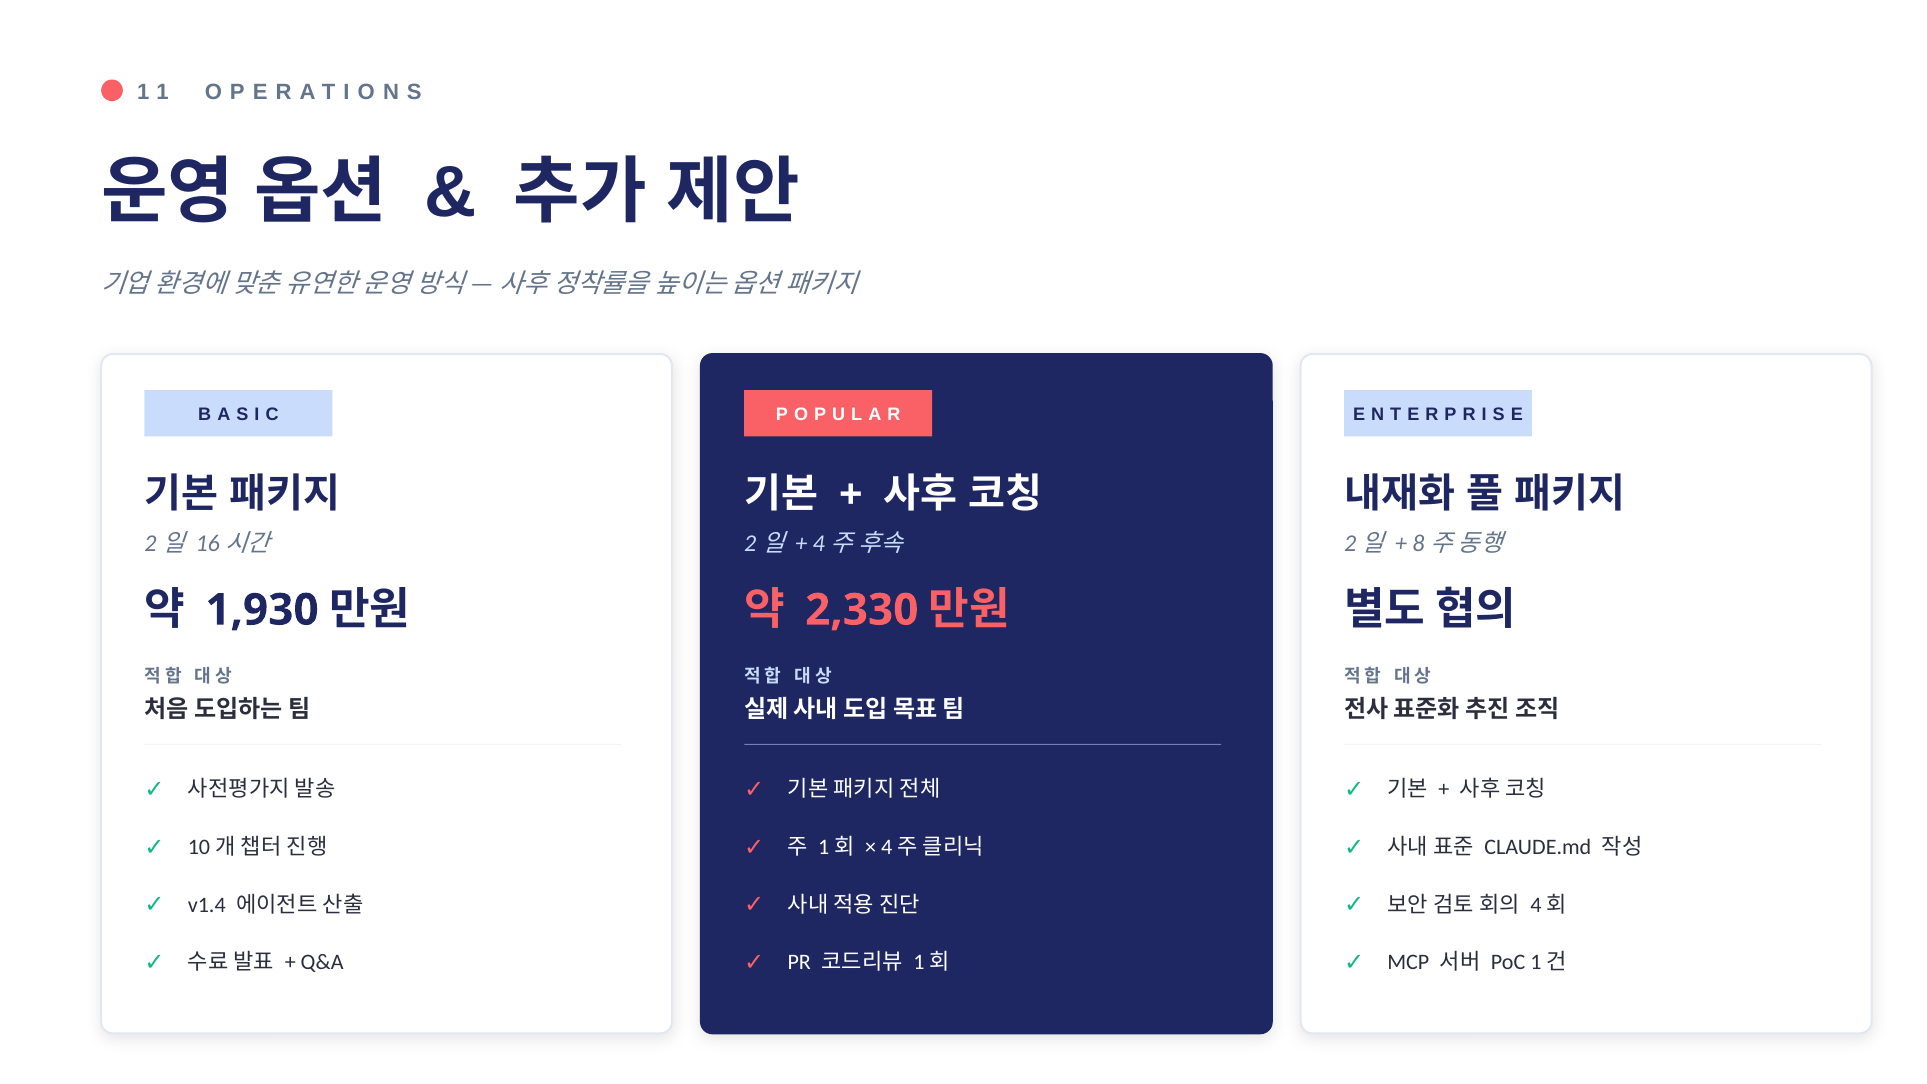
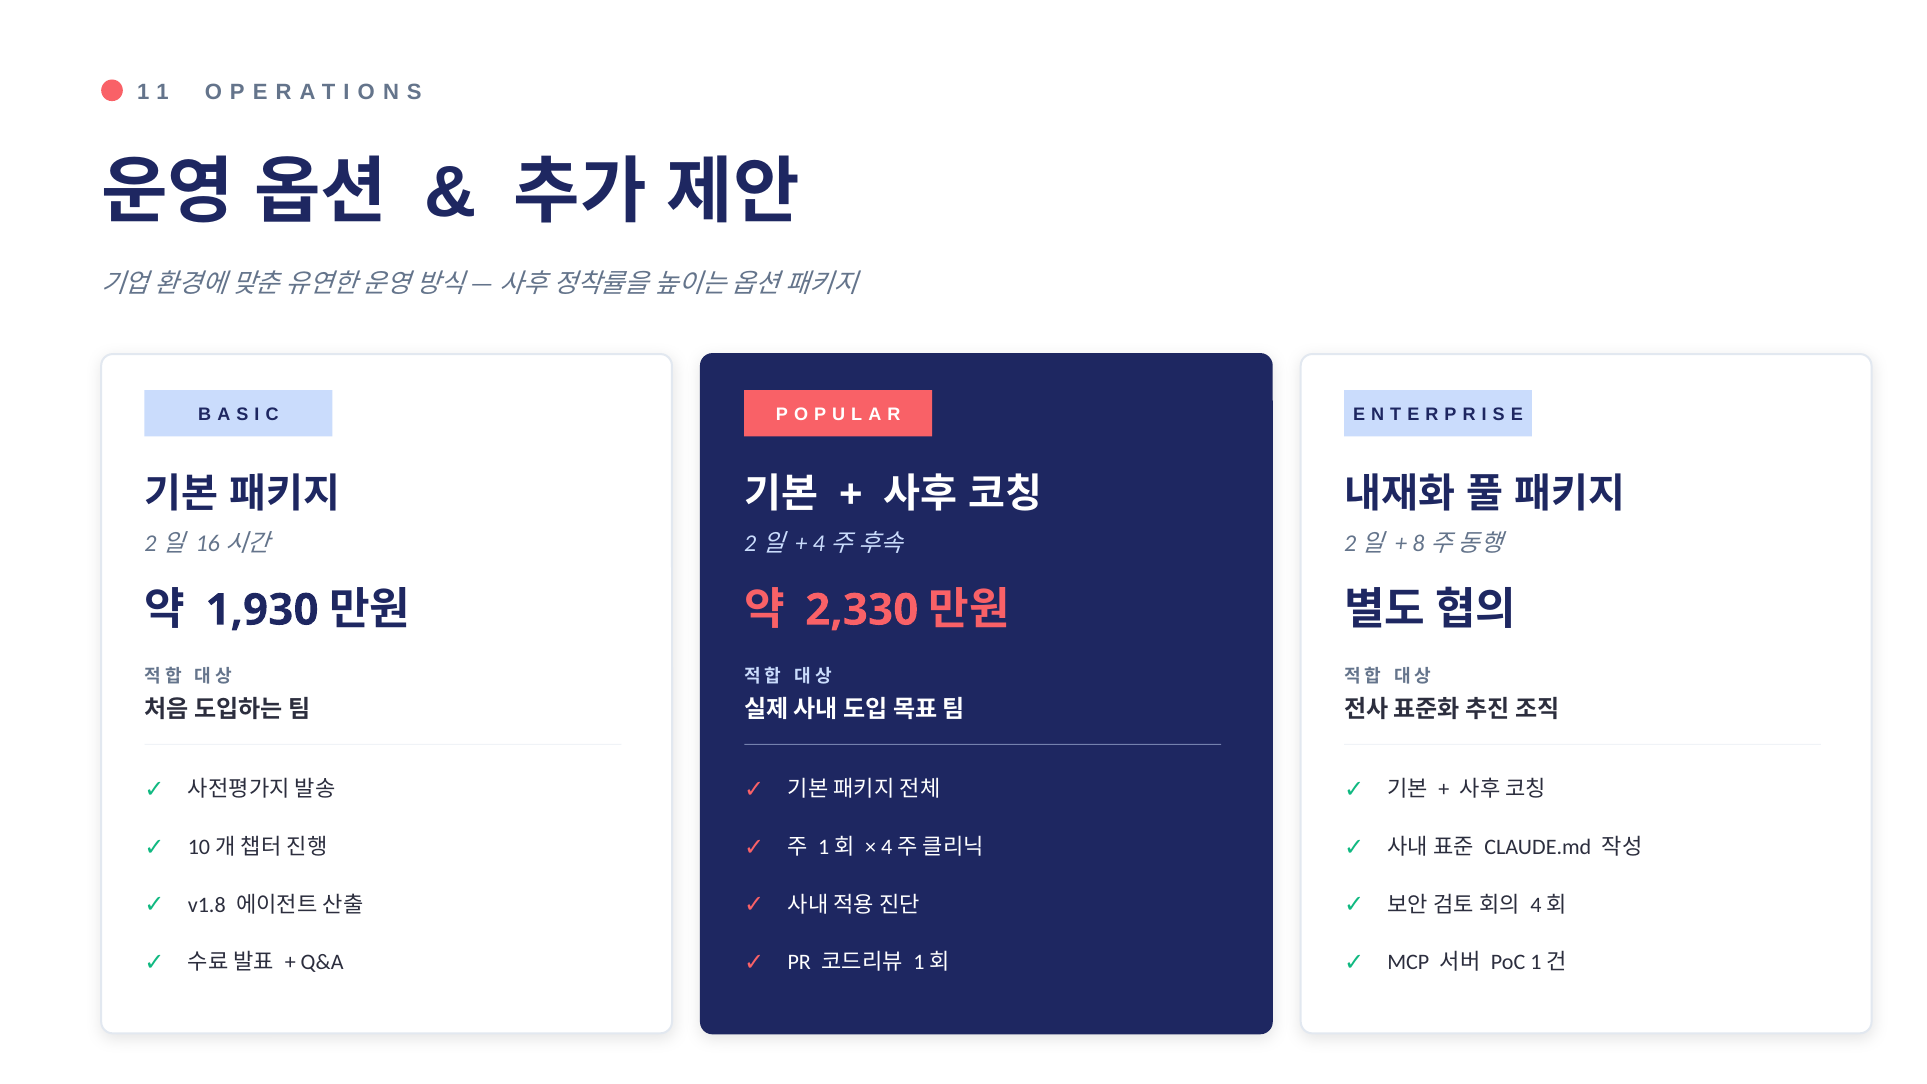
v1.4: v1.4 -> v1.8 (207, 905)
